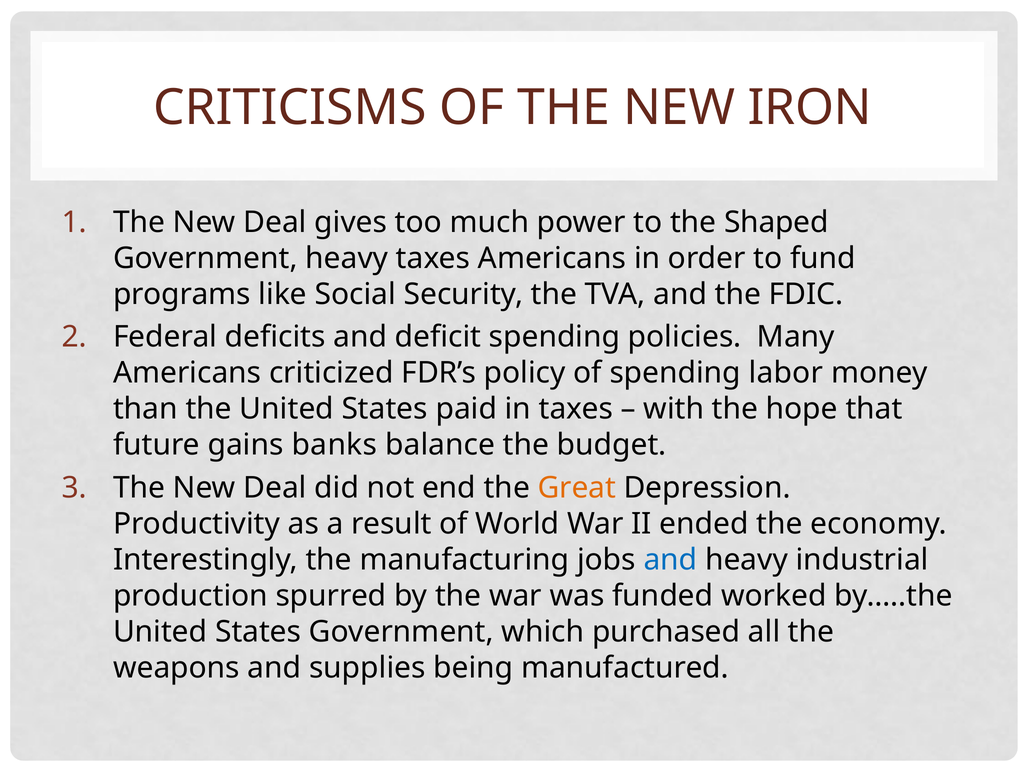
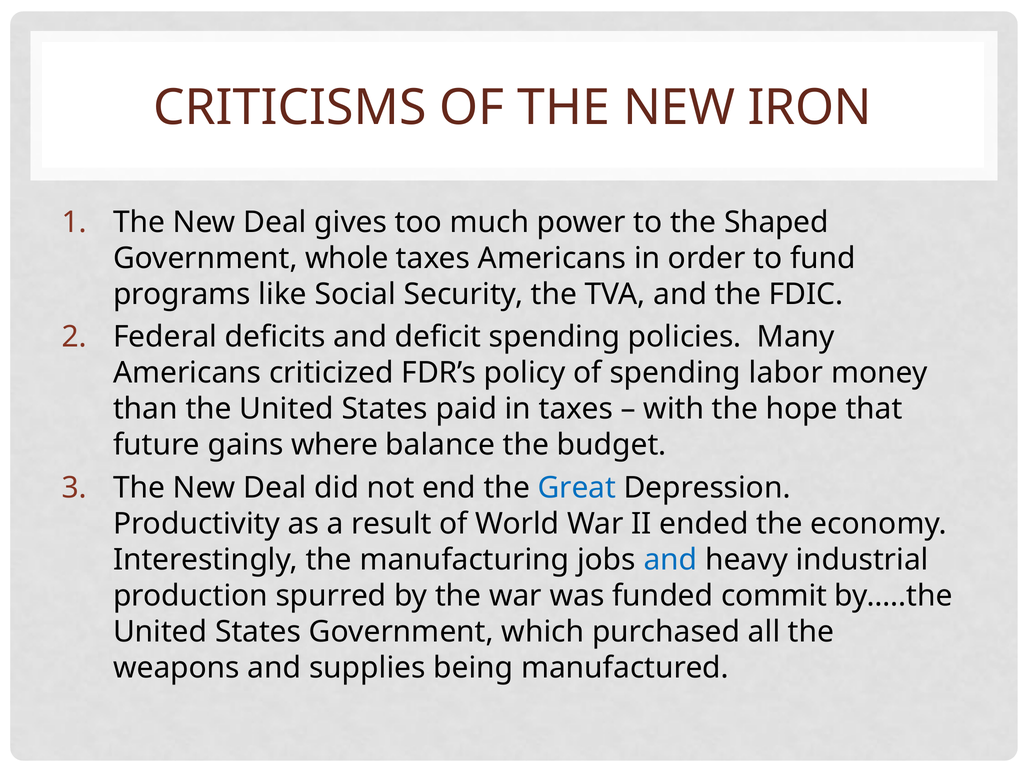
Government heavy: heavy -> whole (347, 258)
banks: banks -> where (335, 445)
Great colour: orange -> blue (577, 488)
worked: worked -> commit (774, 596)
